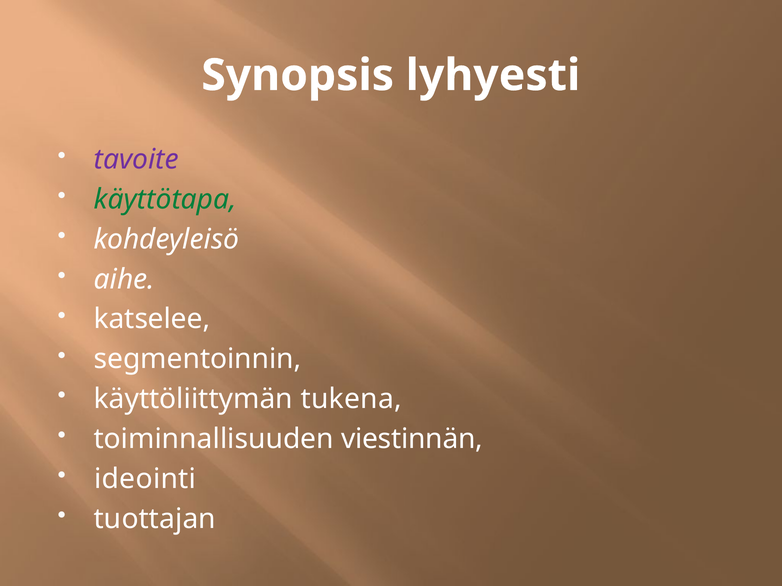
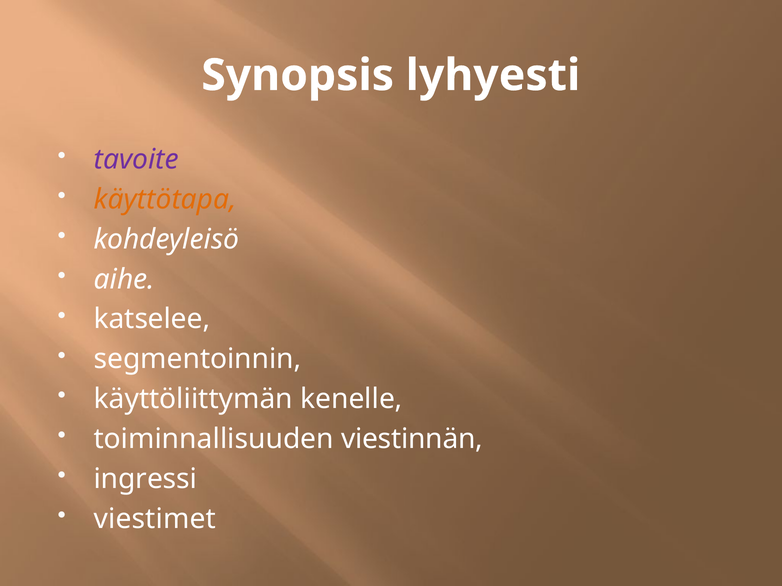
käyttötapa colour: green -> orange (165, 200)
tukena: tukena -> kenelle (351, 399)
ideointi: ideointi -> ingressi (145, 479)
tuottajan: tuottajan -> viestimet (155, 519)
